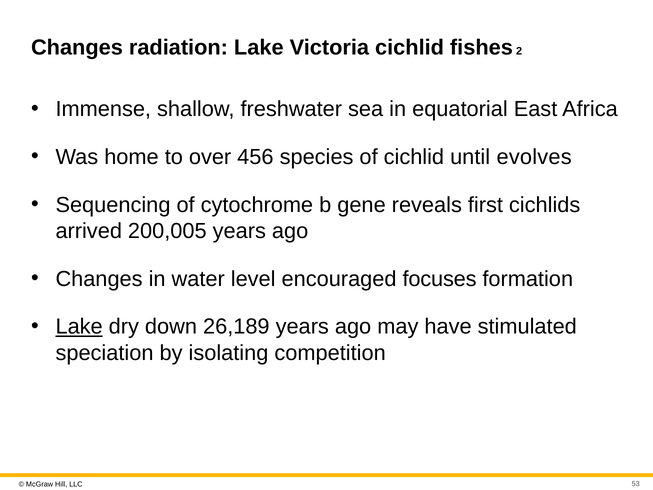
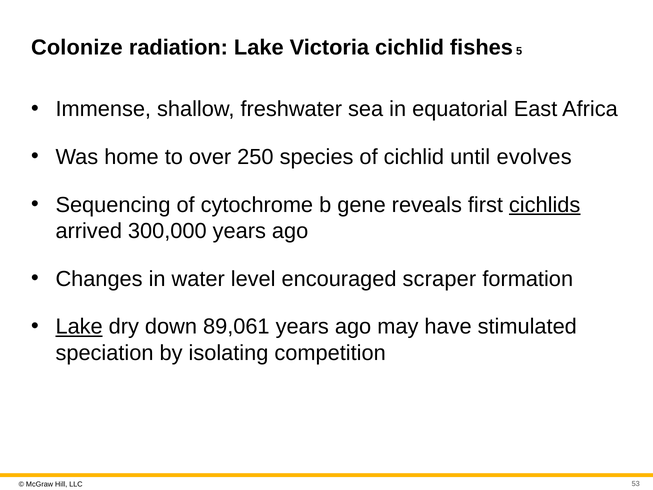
Changes: Changes -> Colonize (77, 48)
2: 2 -> 5 (519, 51)
456: 456 -> 250 (255, 157)
cichlids underline: none -> present (545, 205)
200,005: 200,005 -> 300,000 (167, 231)
focuses: focuses -> scraper (439, 279)
26,189: 26,189 -> 89,061 (236, 327)
